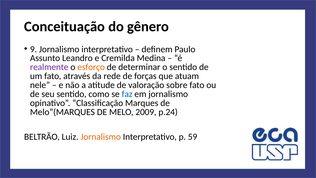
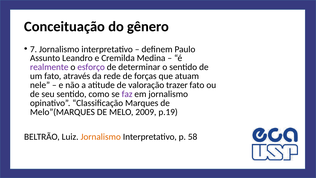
9: 9 -> 7 (34, 49)
esforço colour: orange -> purple (91, 67)
sobre: sobre -> trazer (177, 85)
faz colour: blue -> purple (127, 94)
p.24: p.24 -> p.19 (168, 112)
59: 59 -> 58 (193, 137)
